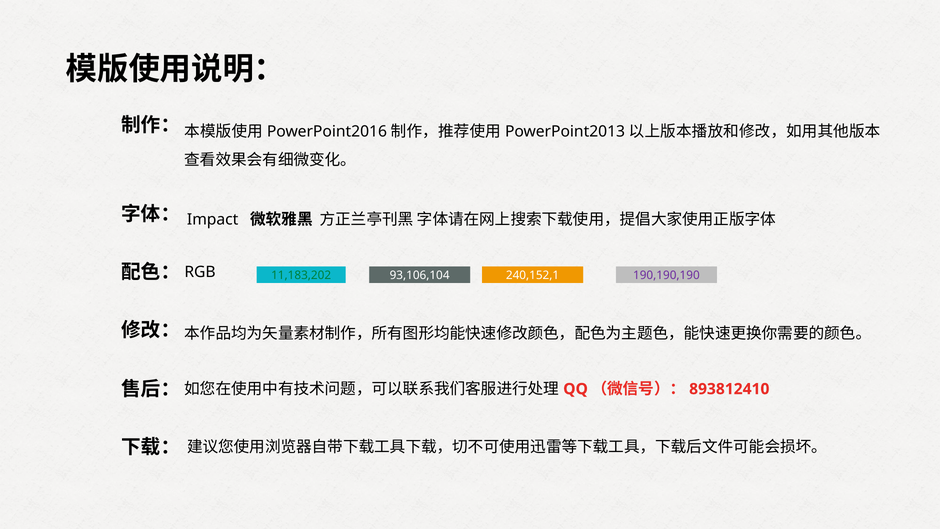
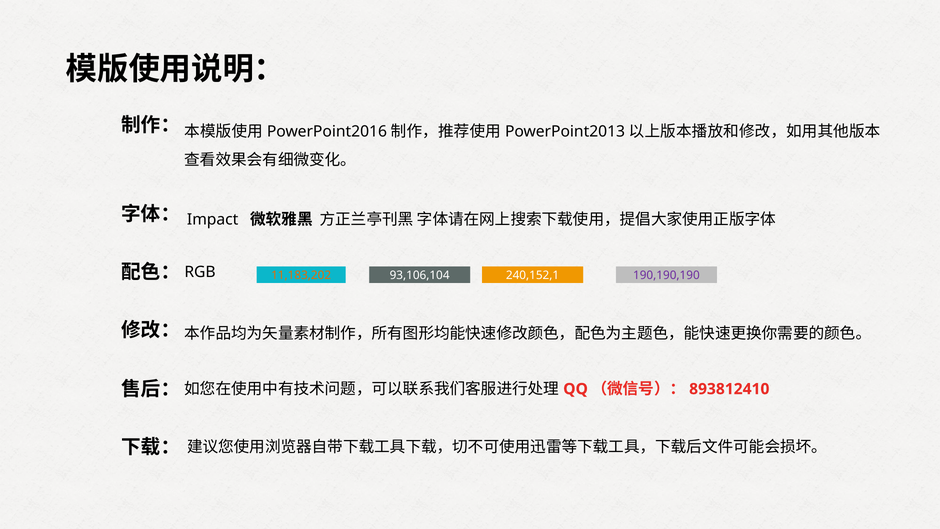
11,183,202 colour: green -> orange (301, 275)
